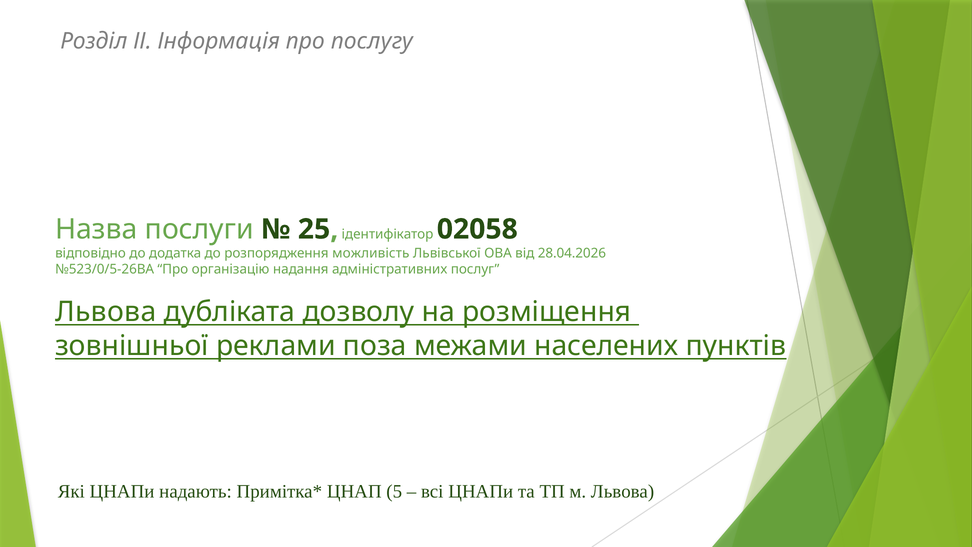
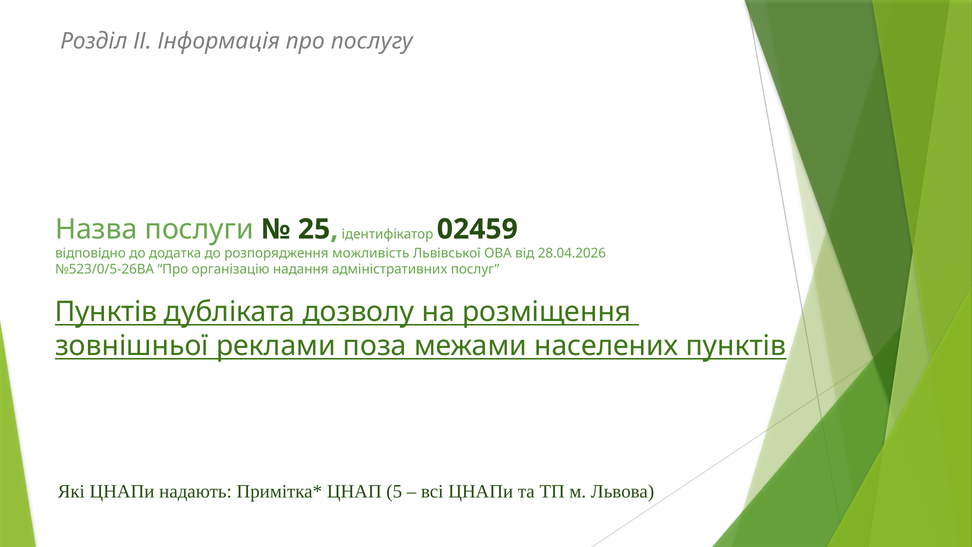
02058: 02058 -> 02459 (477, 229)
Львова: Львова -> Пунктів (106, 312)
